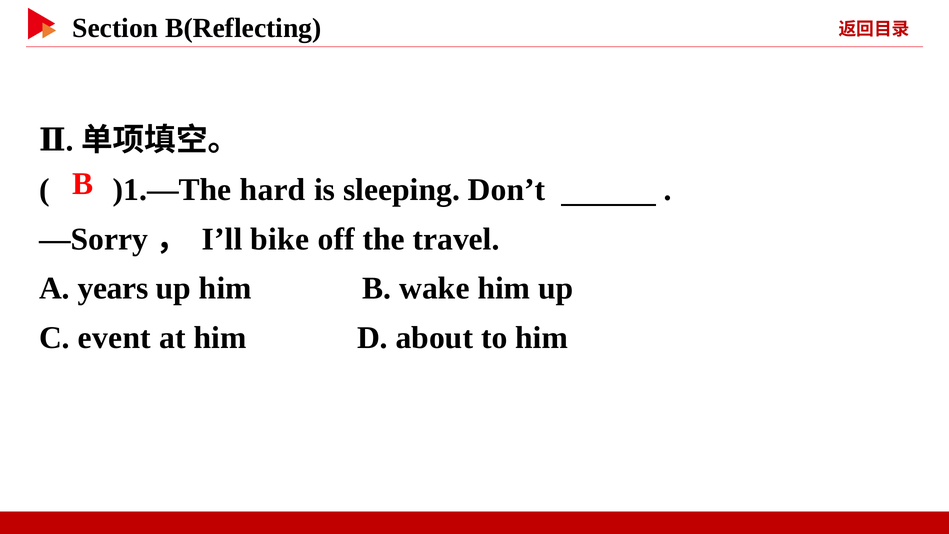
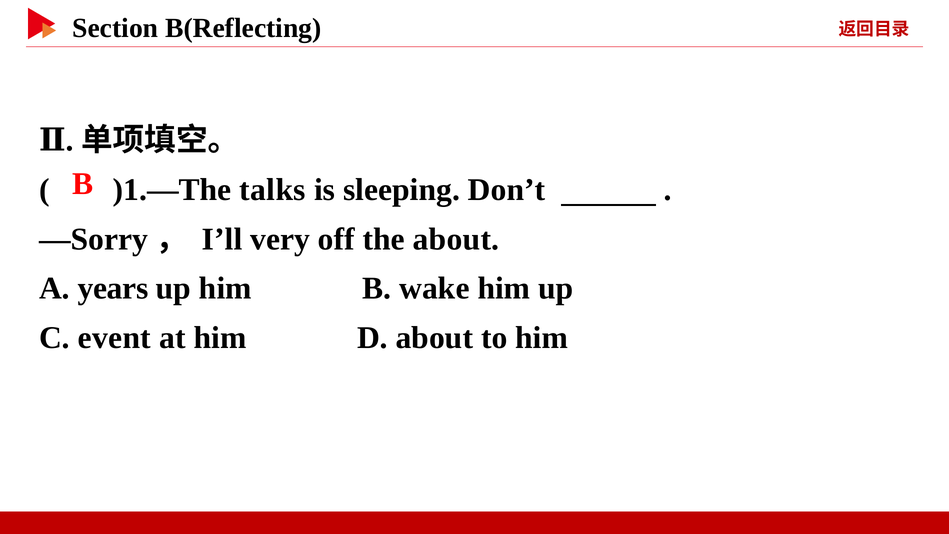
hard: hard -> talks (273, 190)
bike: bike -> very (280, 239)
the travel: travel -> about (456, 239)
